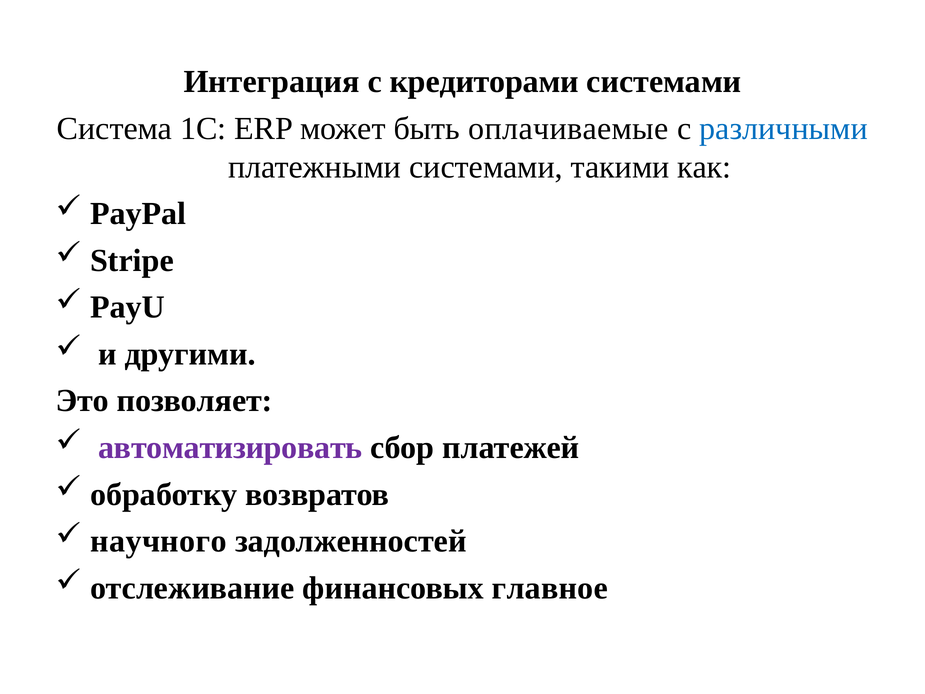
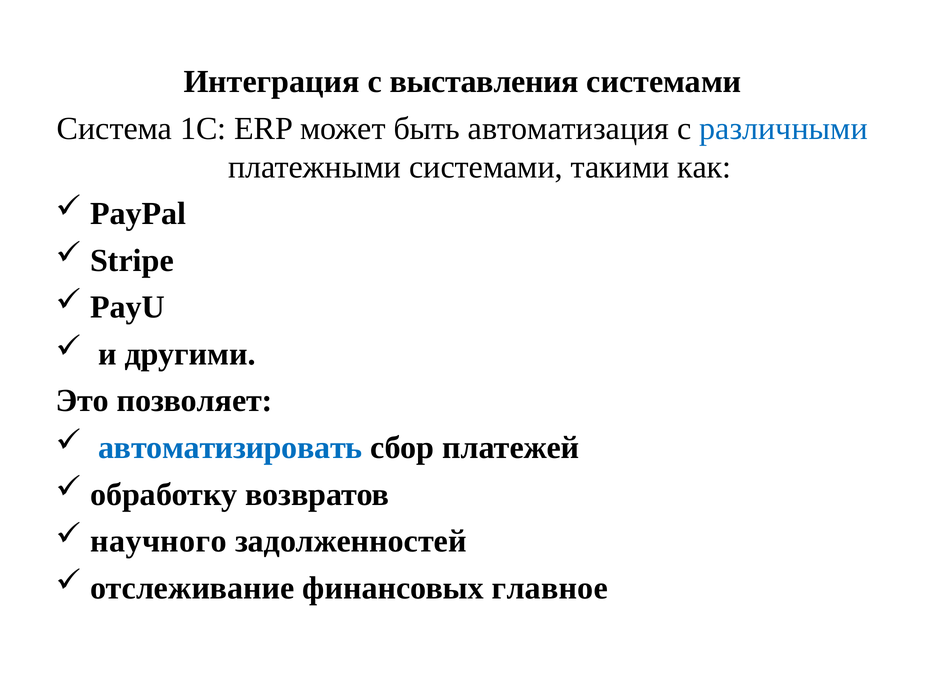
кредиторами: кредиторами -> выставления (484, 82)
оплачиваемые: оплачиваемые -> автоматизация (569, 128)
автоматизировать colour: purple -> blue (230, 447)
